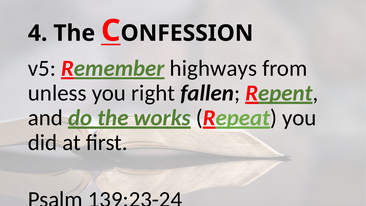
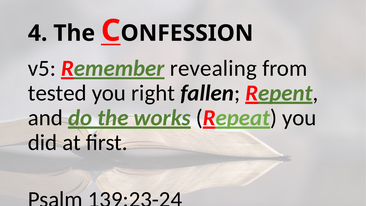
highways: highways -> revealing (213, 68)
unless: unless -> tested (57, 93)
